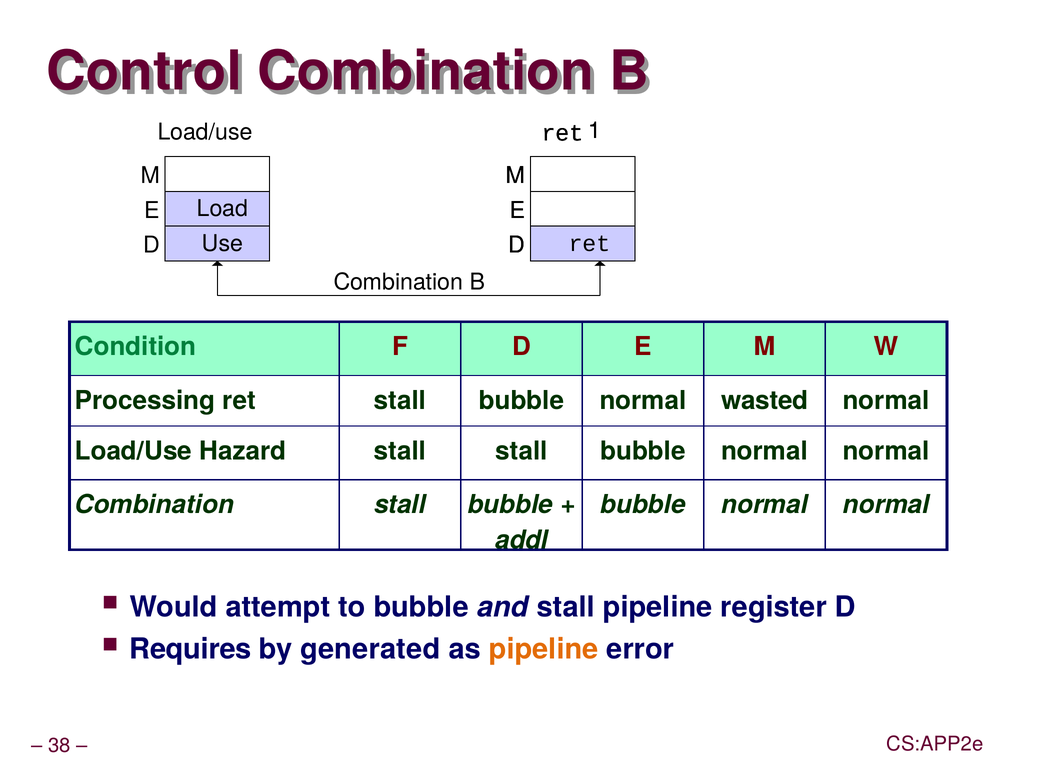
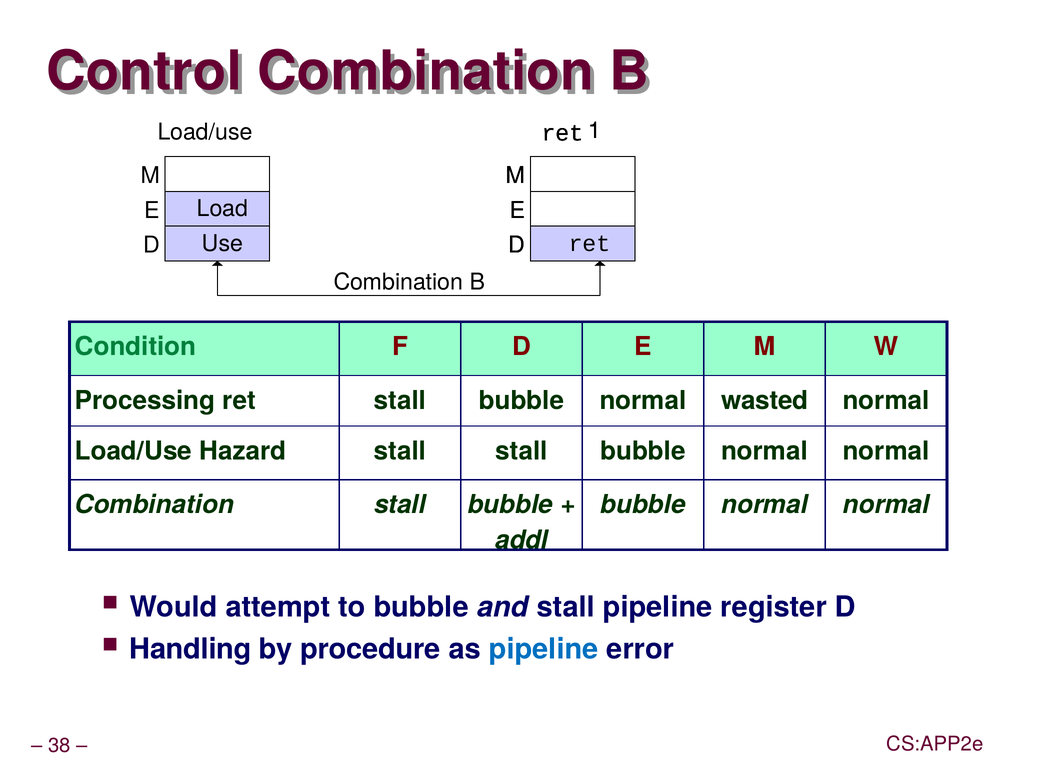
Requires: Requires -> Handling (191, 649)
generated: generated -> procedure (370, 649)
pipeline colour: orange -> blue (544, 649)
